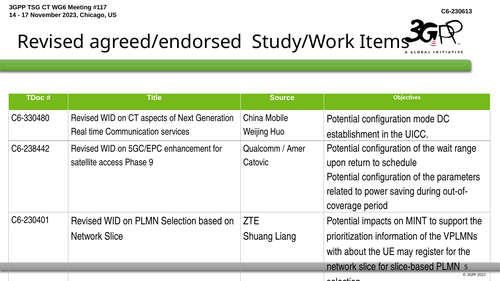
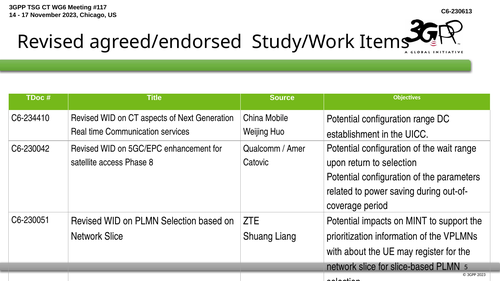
C6-330480: C6-330480 -> C6-234410 (30, 118)
configuration mode: mode -> range (424, 119)
C6-238442: C6-238442 -> C6-230042 (30, 149)
9: 9 -> 8 (151, 162)
to schedule: schedule -> selection (399, 163)
C6-230401: C6-230401 -> C6-230051 (30, 220)
